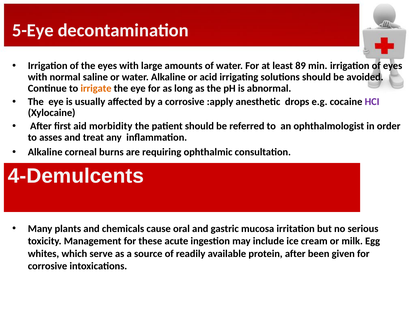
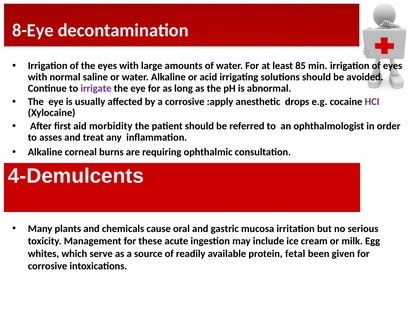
5-Eye: 5-Eye -> 8-Eye (33, 30)
89: 89 -> 85 (301, 66)
irrigate colour: orange -> purple (96, 88)
protein after: after -> fetal (295, 253)
